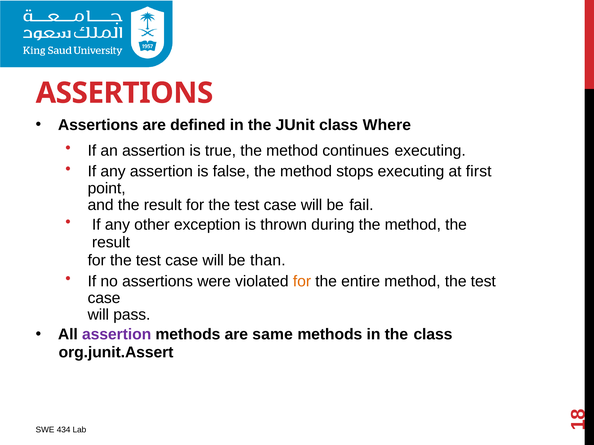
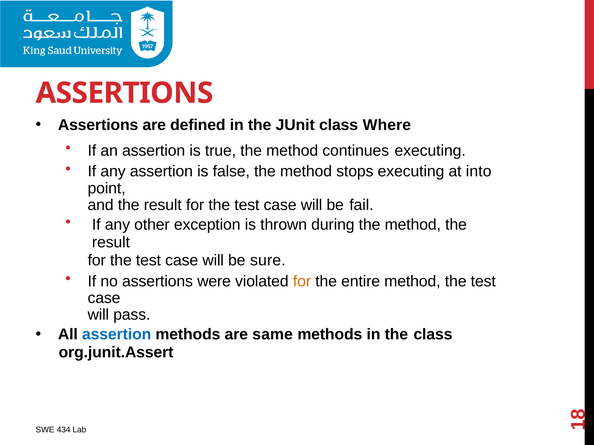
first: first -> into (479, 172)
than: than -> sure (268, 261)
assertion colour: purple -> blue (117, 335)
